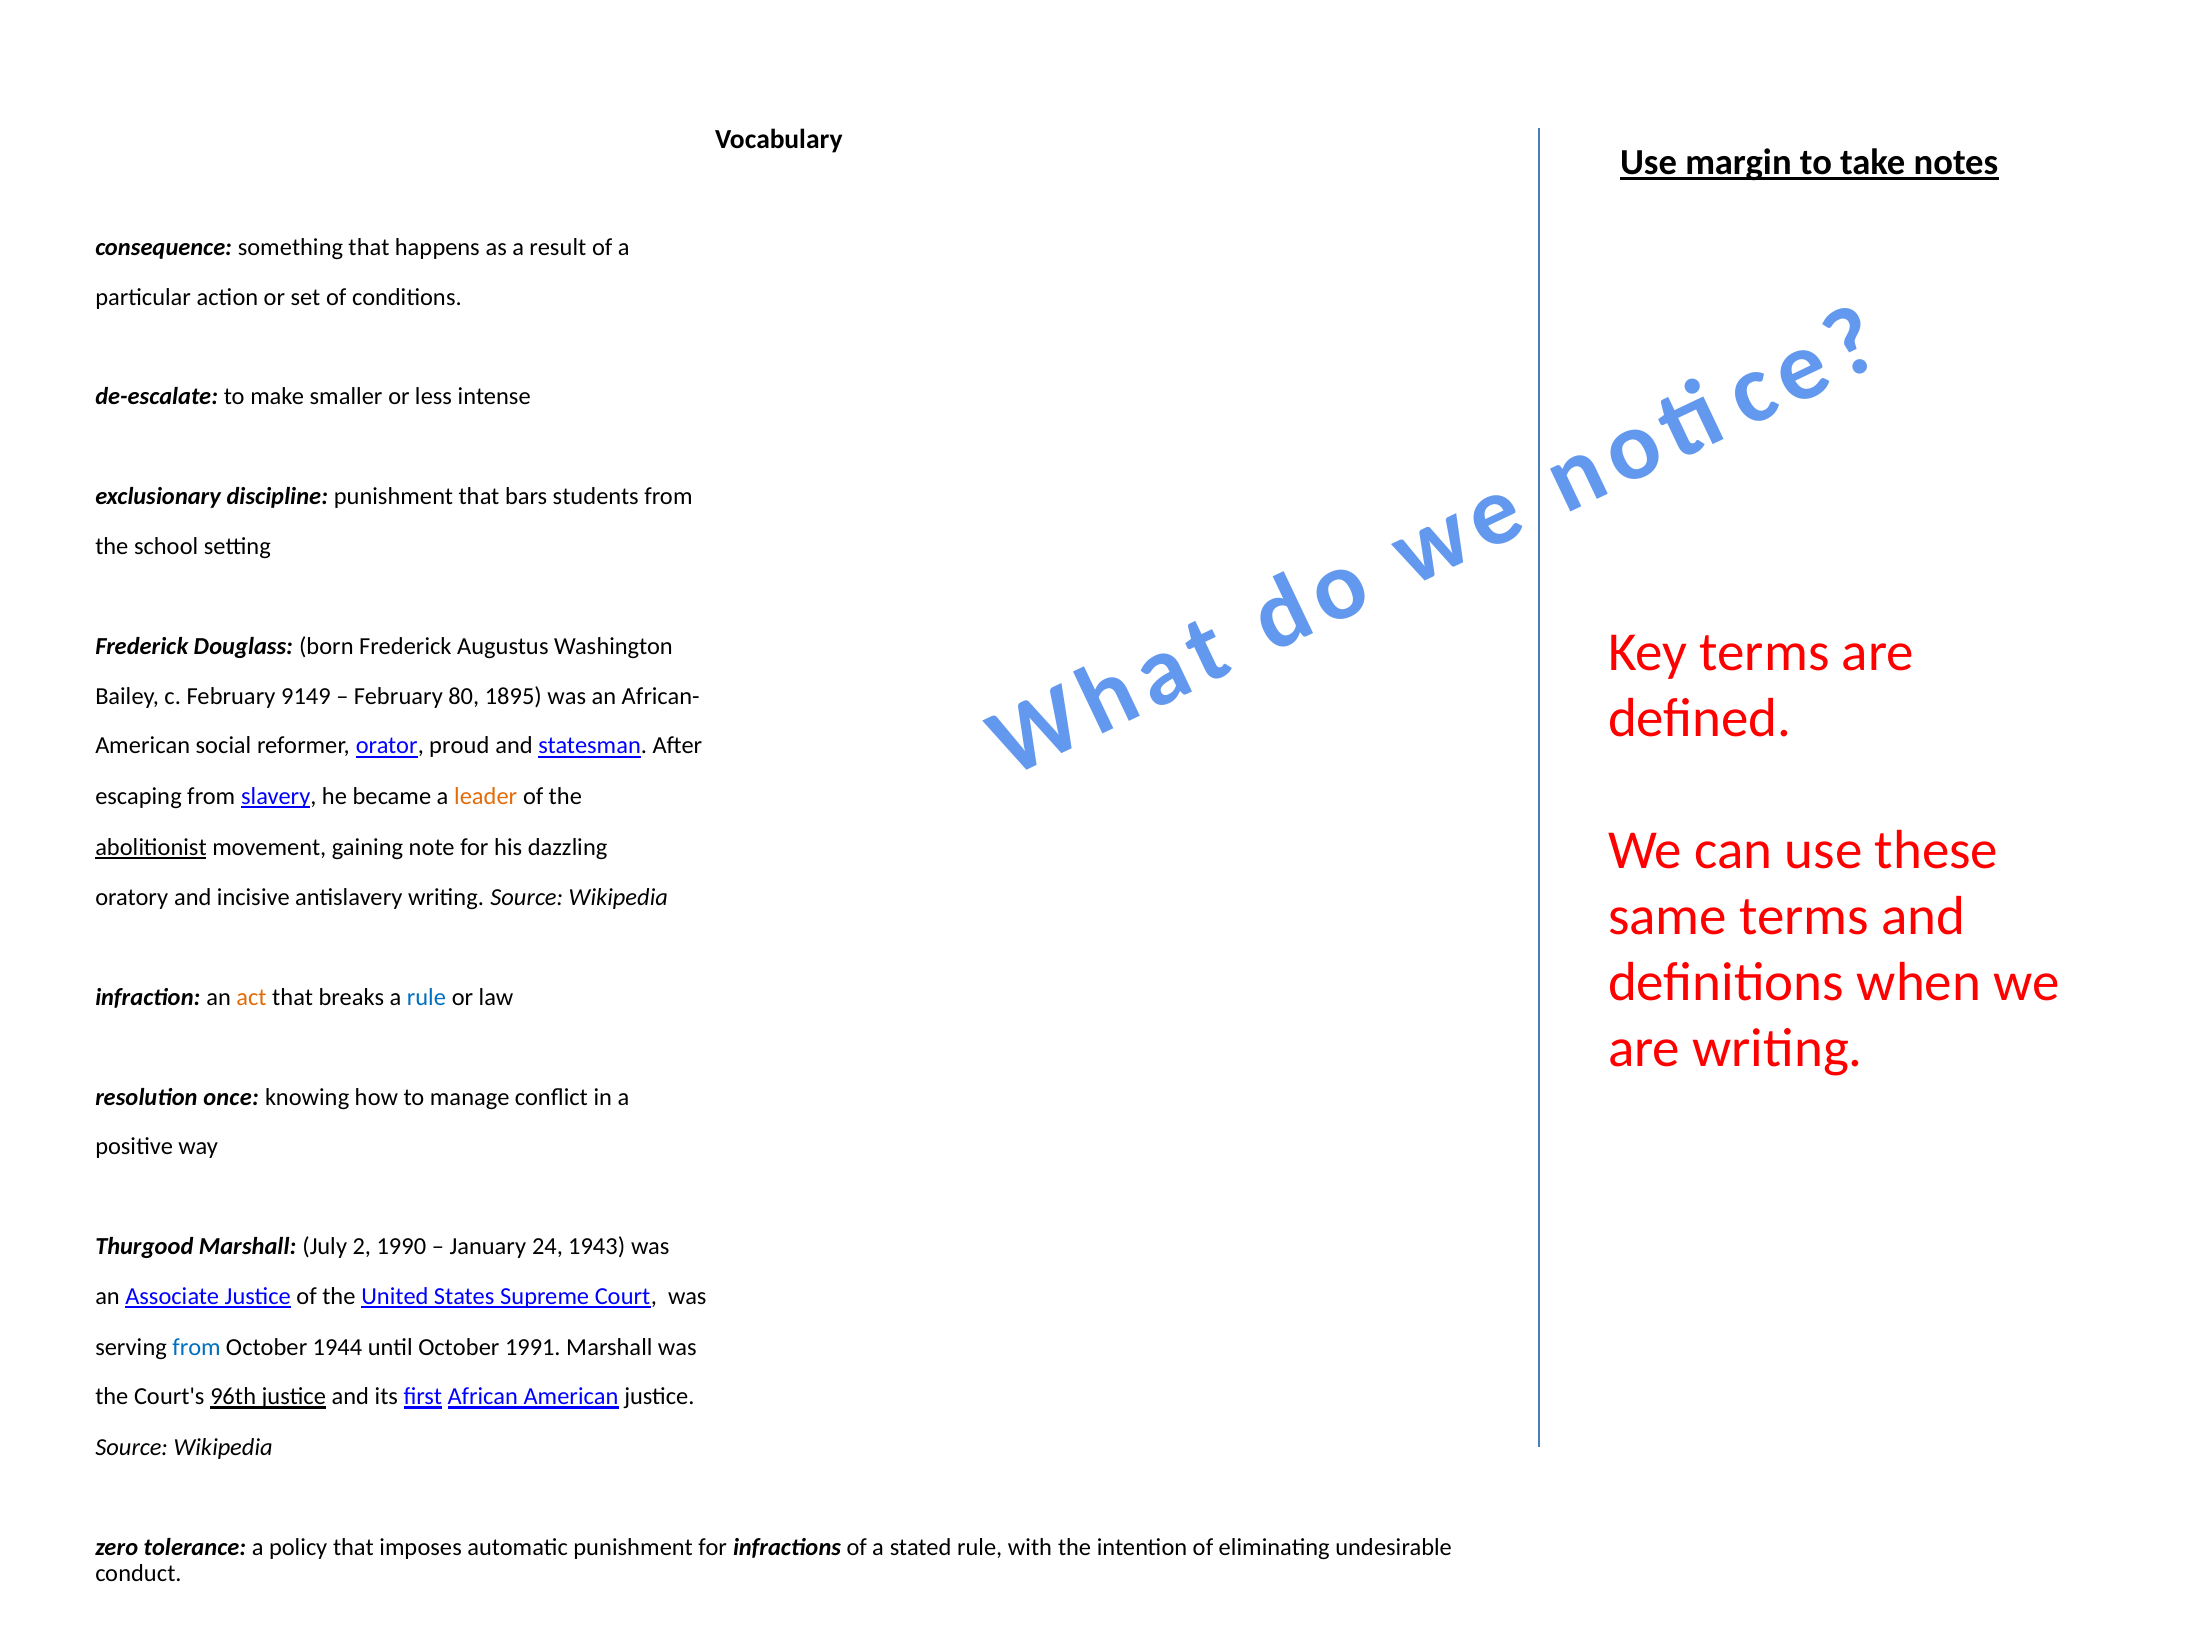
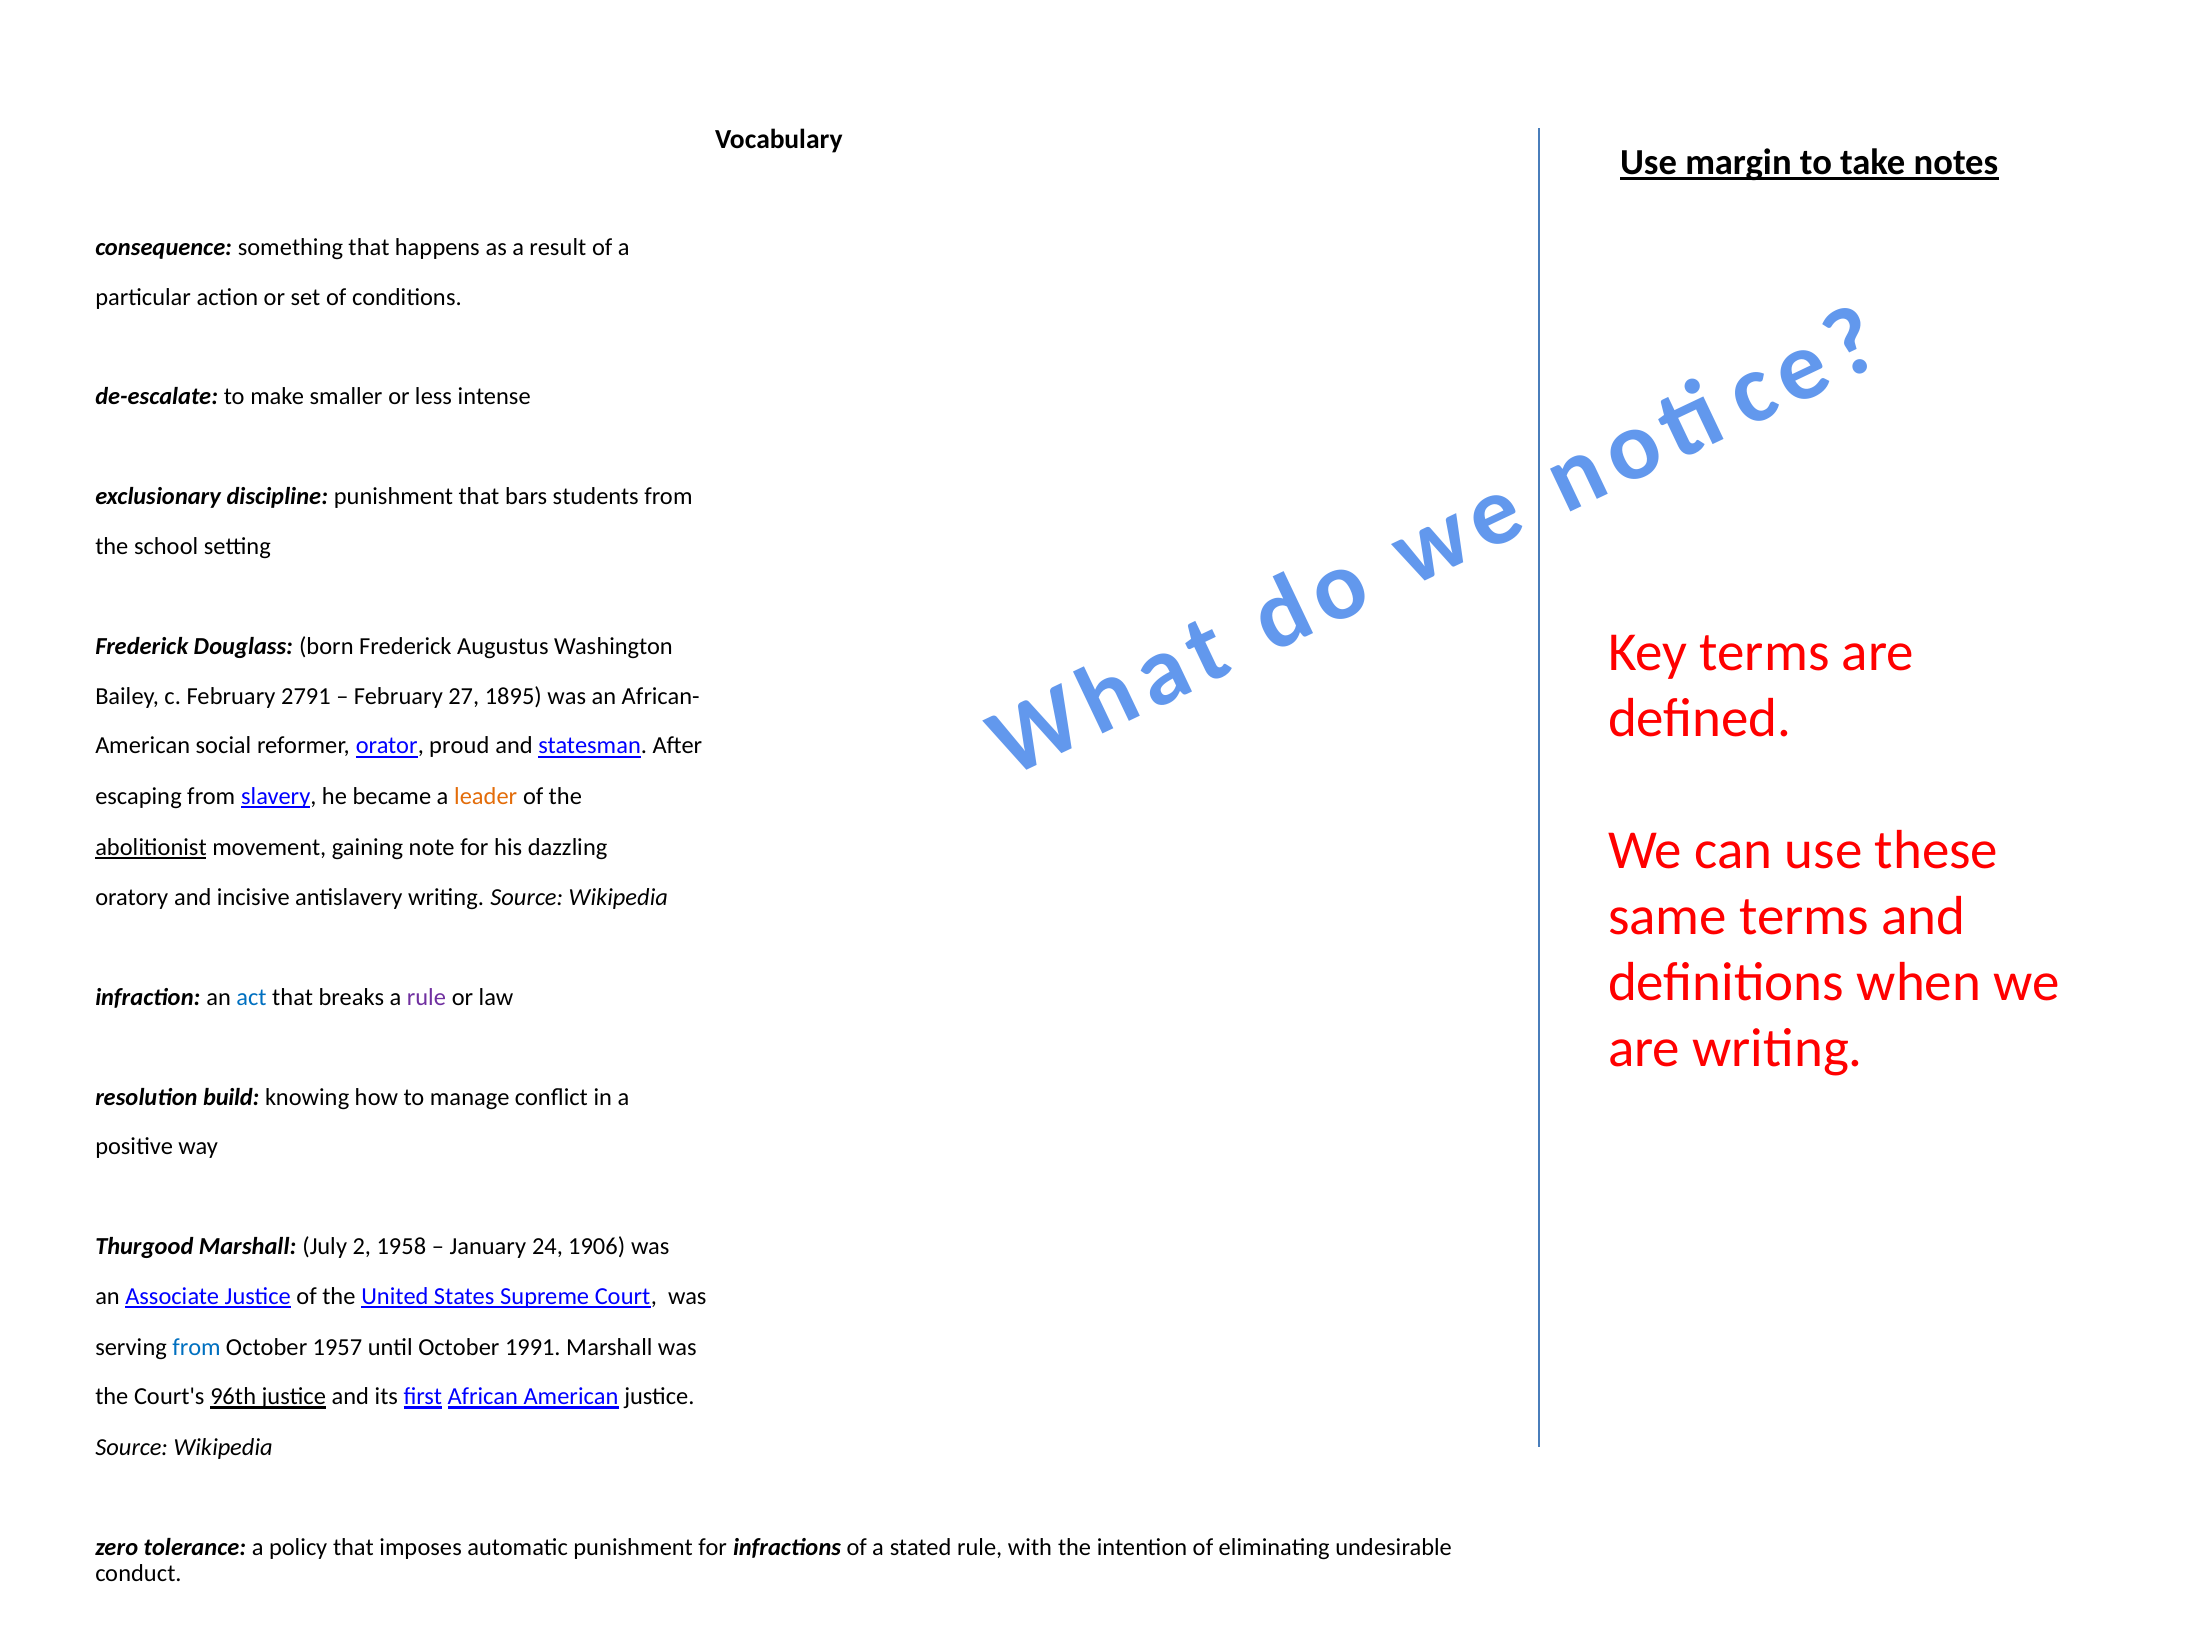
9149: 9149 -> 2791 (306, 696)
80: 80 -> 27 (464, 696)
act colour: orange -> blue (251, 997)
rule colour: blue -> purple (426, 997)
once: once -> build (231, 1097)
1990: 1990 -> 1958 (401, 1247)
1943: 1943 -> 1906 (597, 1247)
1944: 1944 -> 1957 (337, 1347)
